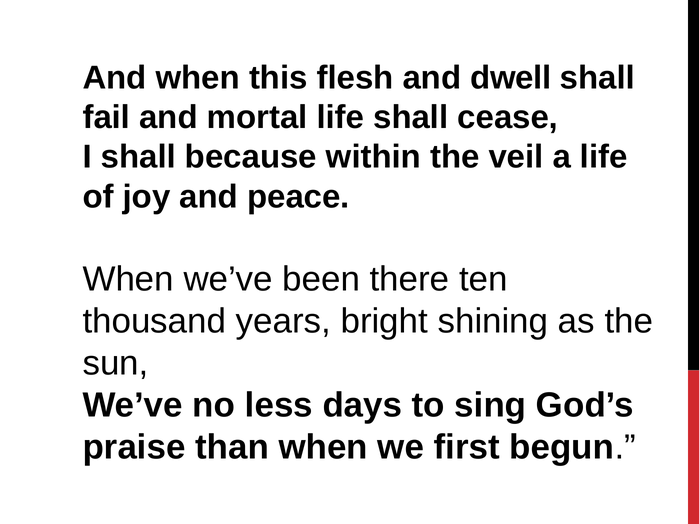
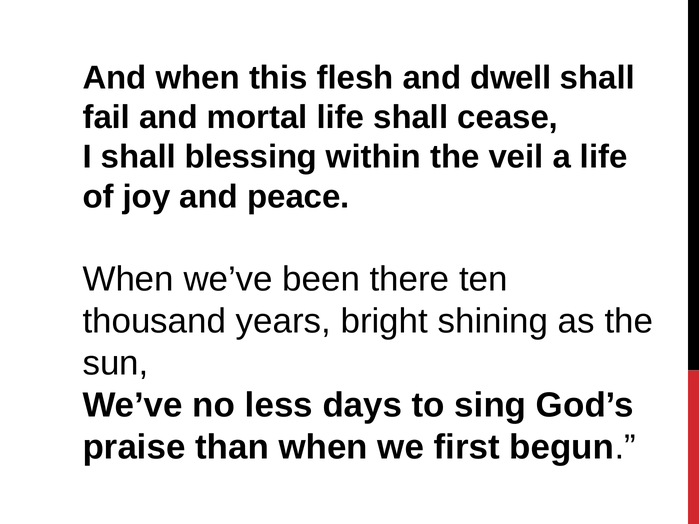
because: because -> blessing (251, 157)
